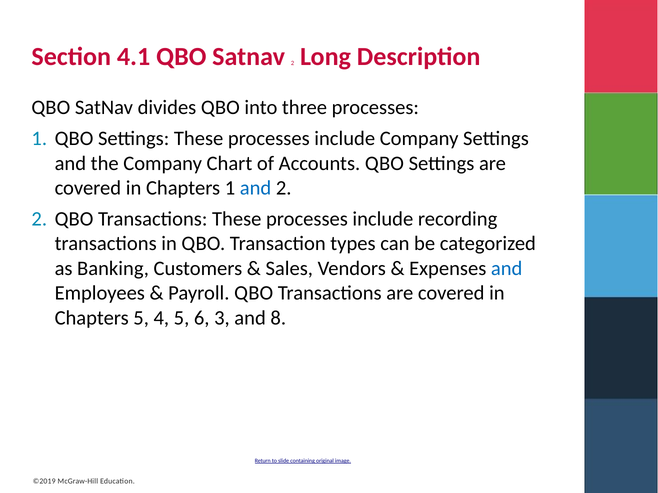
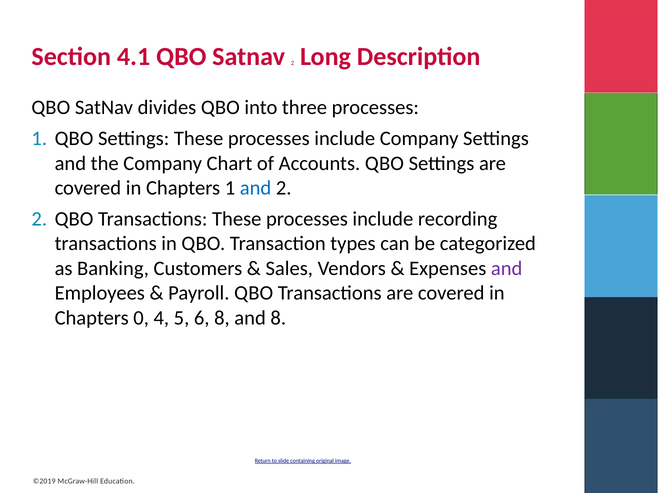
and colour: blue -> purple (507, 269)
Chapters 5: 5 -> 0 (141, 318)
6 3: 3 -> 8 (222, 318)
